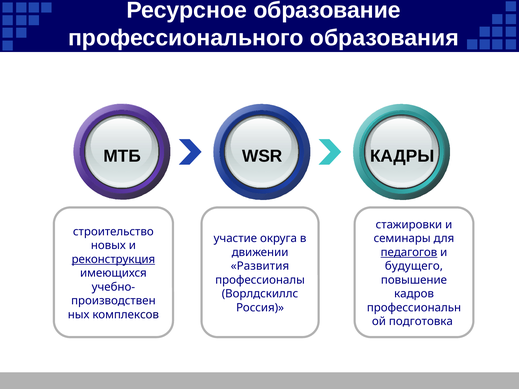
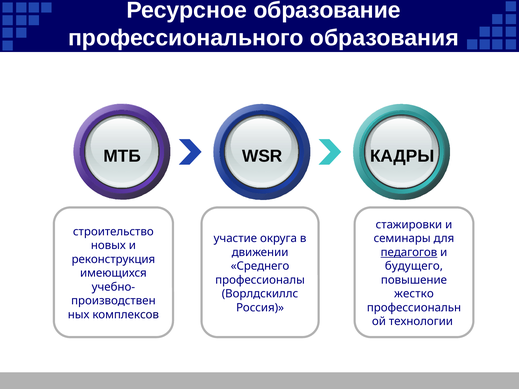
реконструкция underline: present -> none (113, 259)
Развития: Развития -> Среднего (260, 266)
кадров: кадров -> жестко (414, 294)
подготовка: подготовка -> технологии (421, 322)
